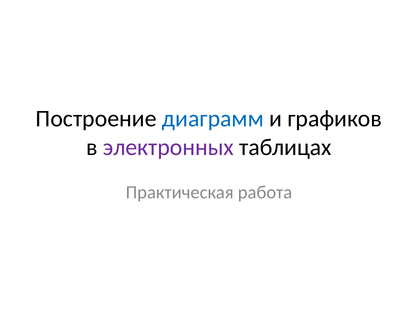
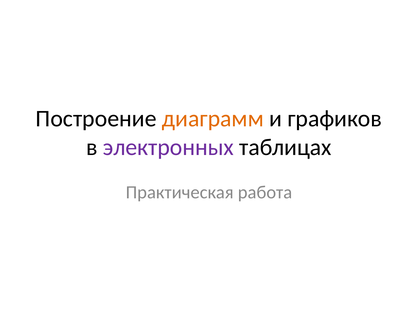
диаграмм colour: blue -> orange (213, 118)
